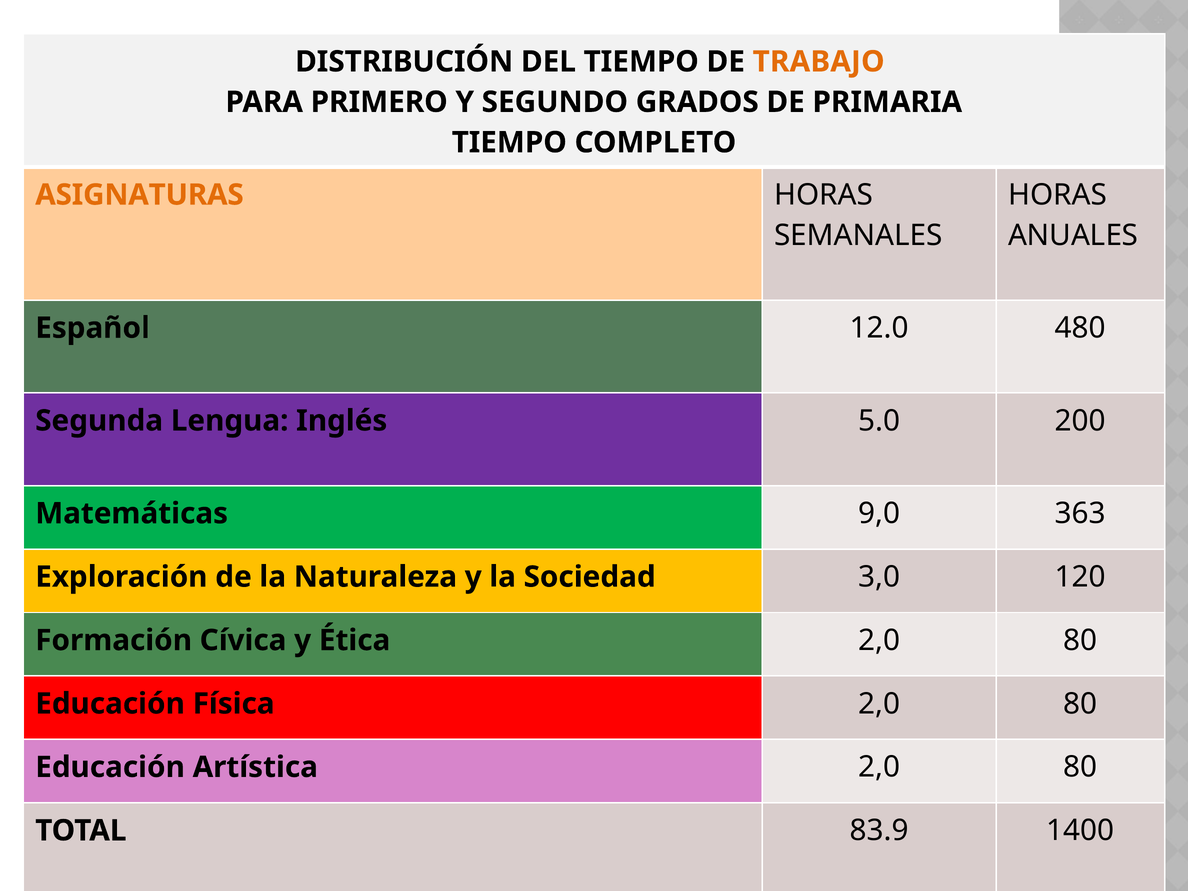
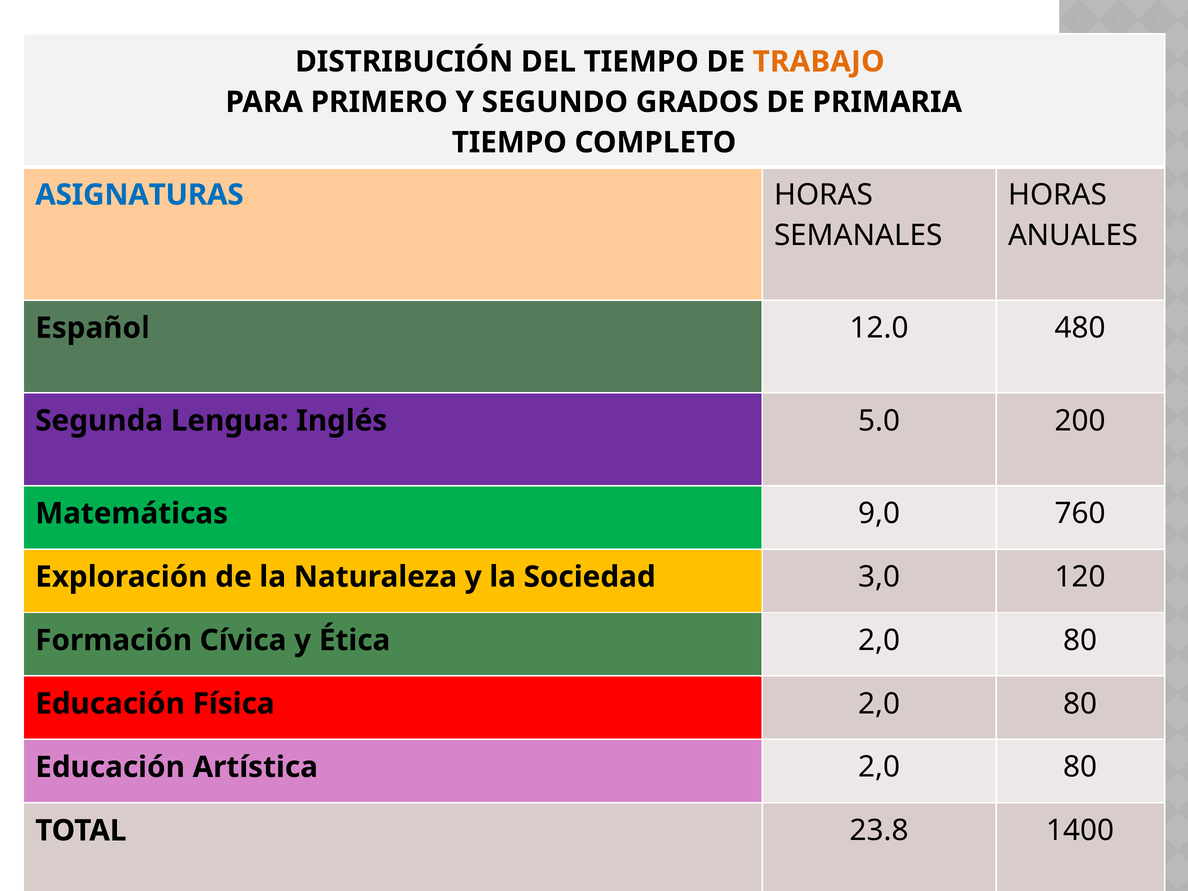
ASIGNATURAS colour: orange -> blue (139, 195)
363: 363 -> 760 (1080, 513)
83.9: 83.9 -> 23.8 (879, 831)
